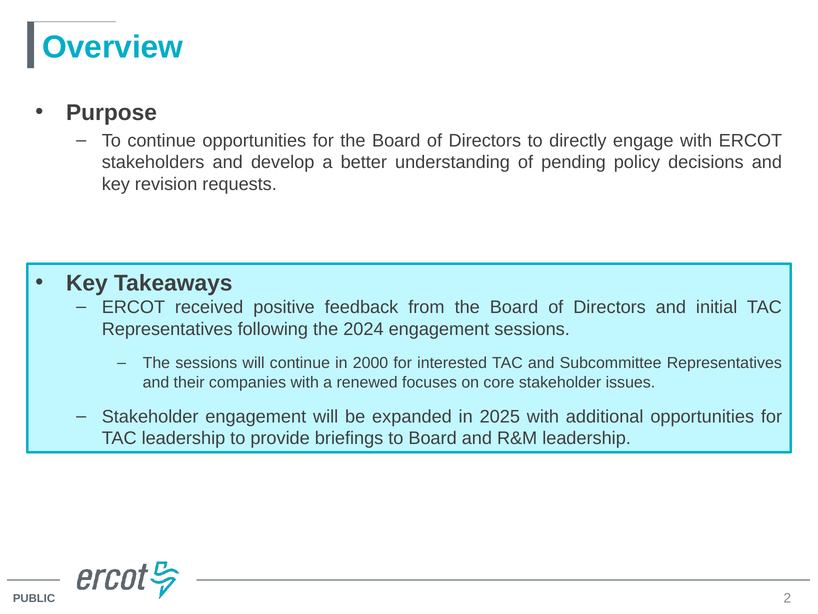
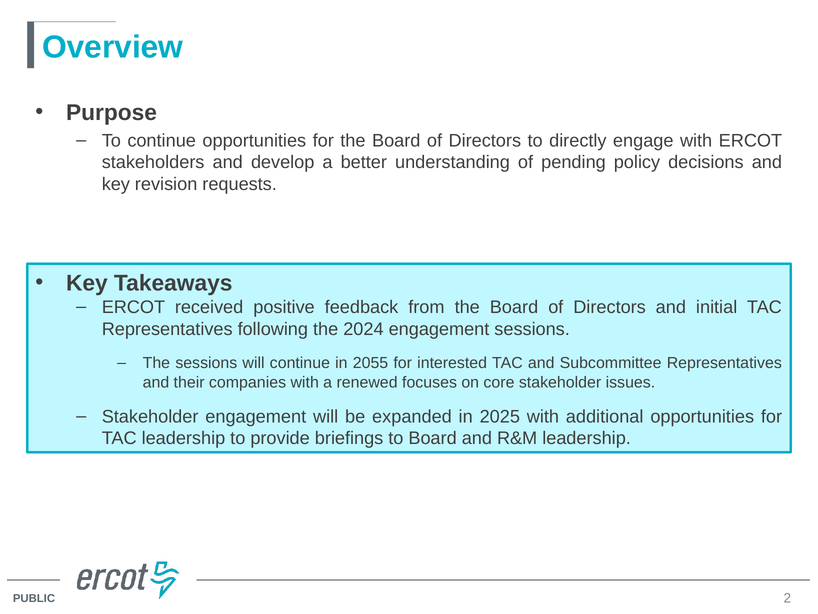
2000: 2000 -> 2055 (371, 363)
